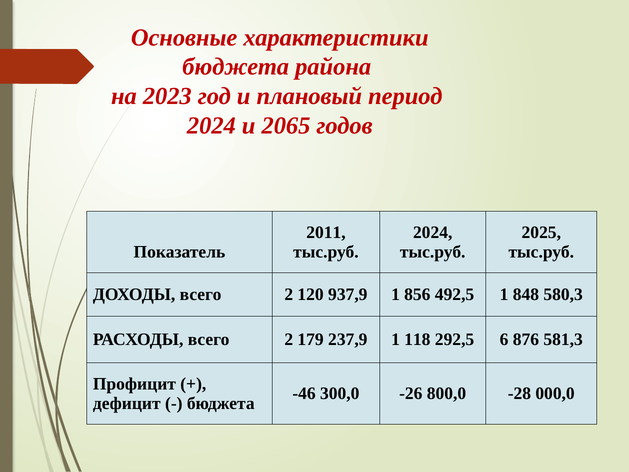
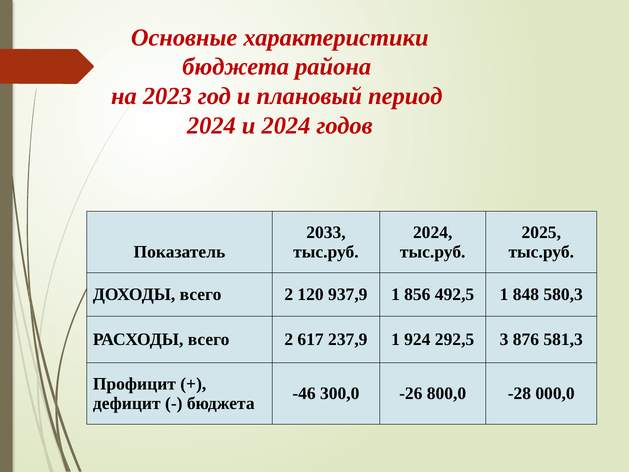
и 2065: 2065 -> 2024 (286, 126)
2011: 2011 -> 2033 (326, 232)
179: 179 -> 617 (311, 339)
118: 118 -> 924 (417, 339)
6: 6 -> 3 (504, 339)
